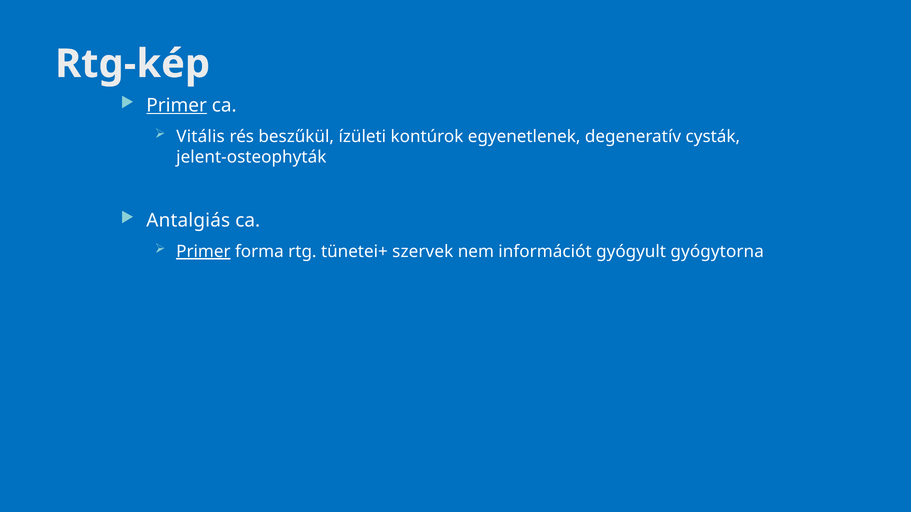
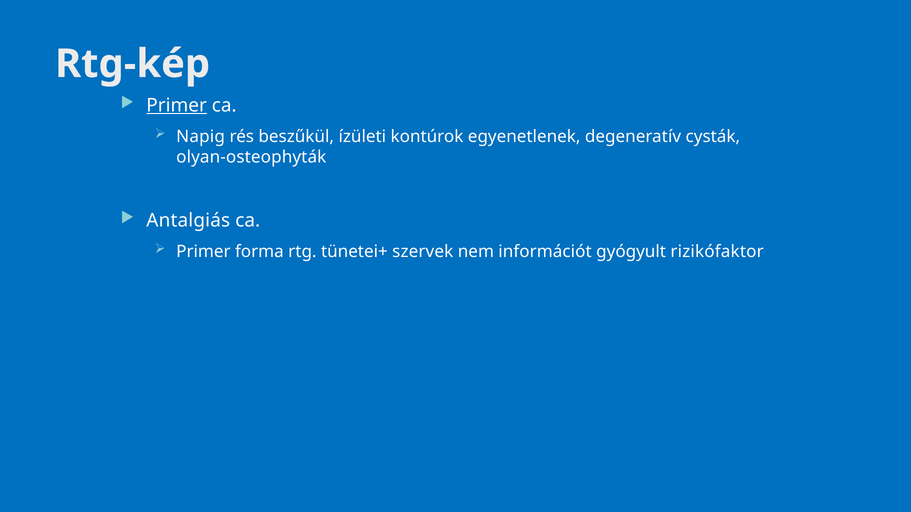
Vitális: Vitális -> Napig (201, 137)
jelent-osteophyták: jelent-osteophyták -> olyan-osteophyták (251, 157)
Primer underline: present -> none (203, 252)
gyógytorna: gyógytorna -> rizikófaktor (717, 252)
